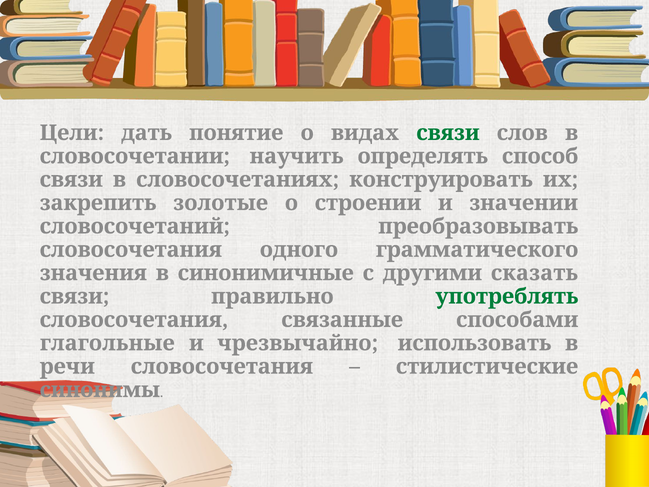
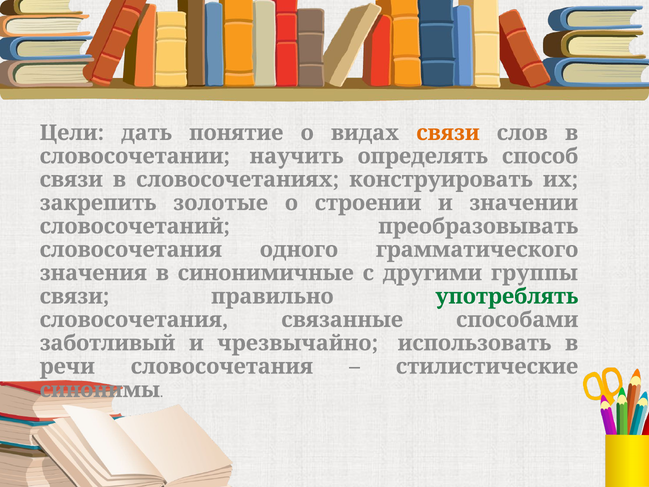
связи colour: green -> orange (448, 133)
сказать: сказать -> группы (534, 273)
глагольные: глагольные -> заботливый (108, 343)
